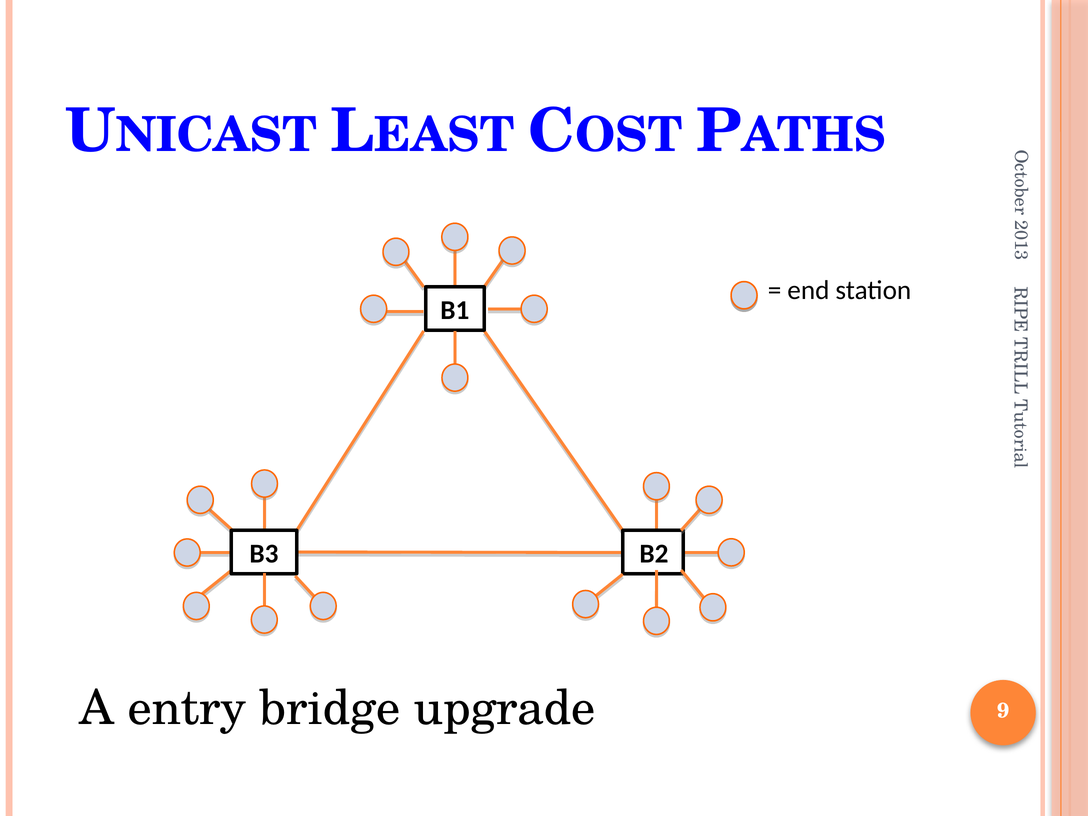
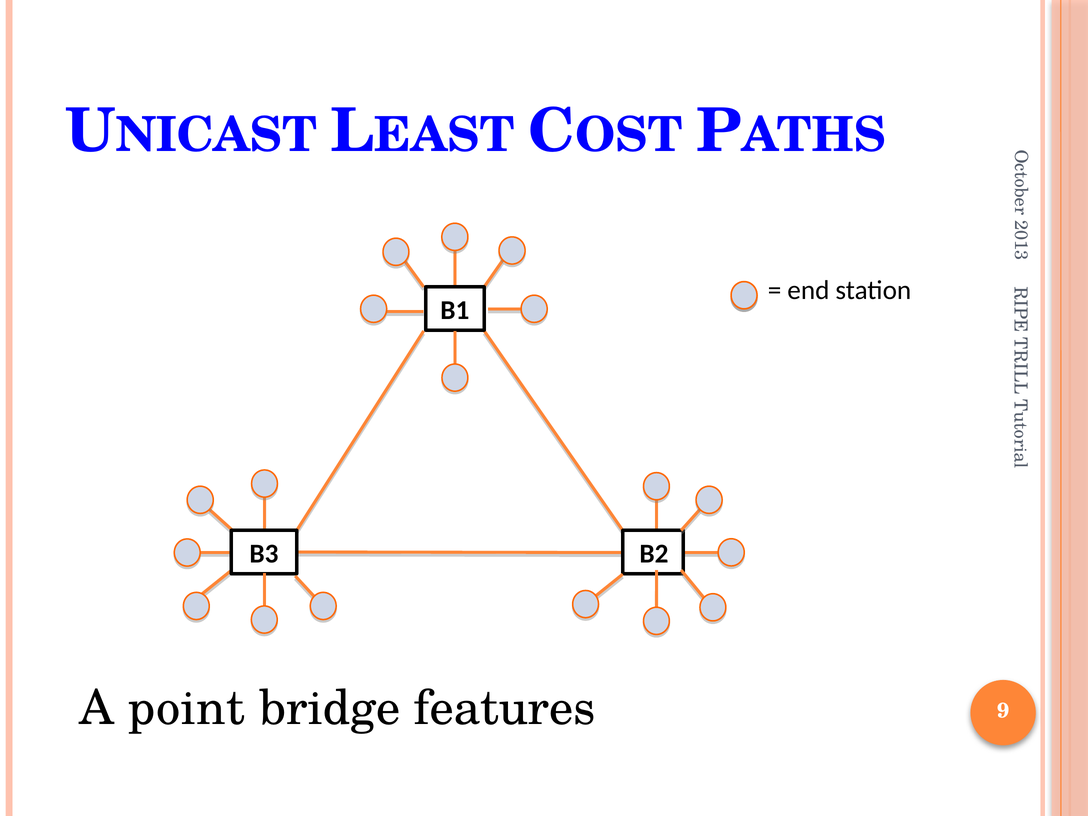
entry: entry -> point (187, 708)
upgrade: upgrade -> features (505, 708)
